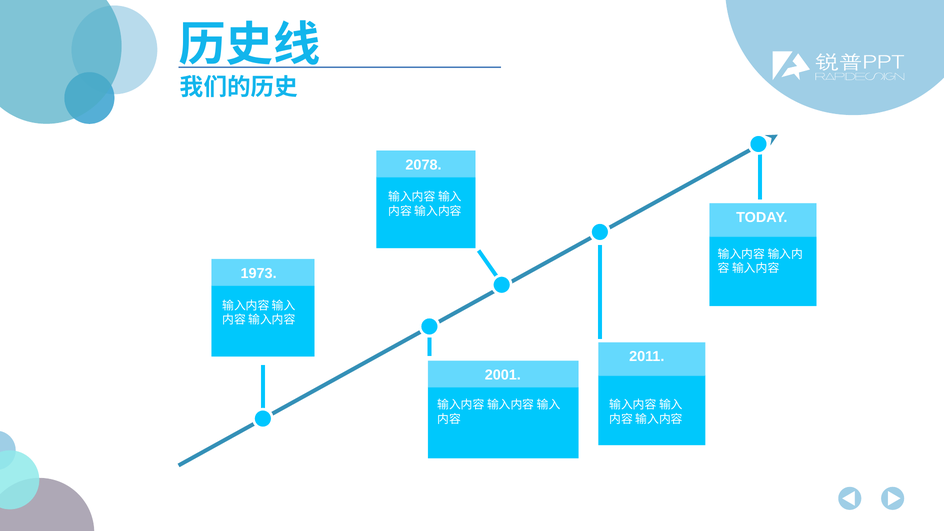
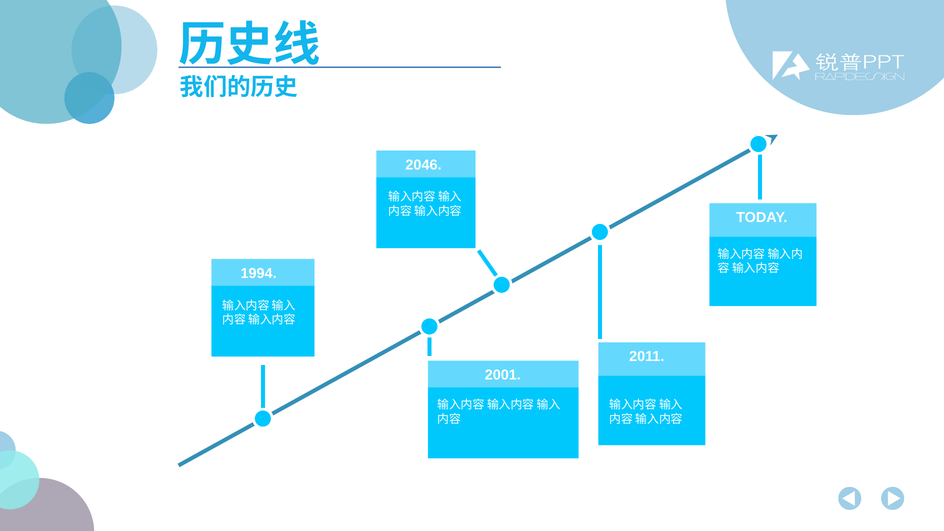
2078: 2078 -> 2046 (424, 165)
1973: 1973 -> 1994 (259, 273)
